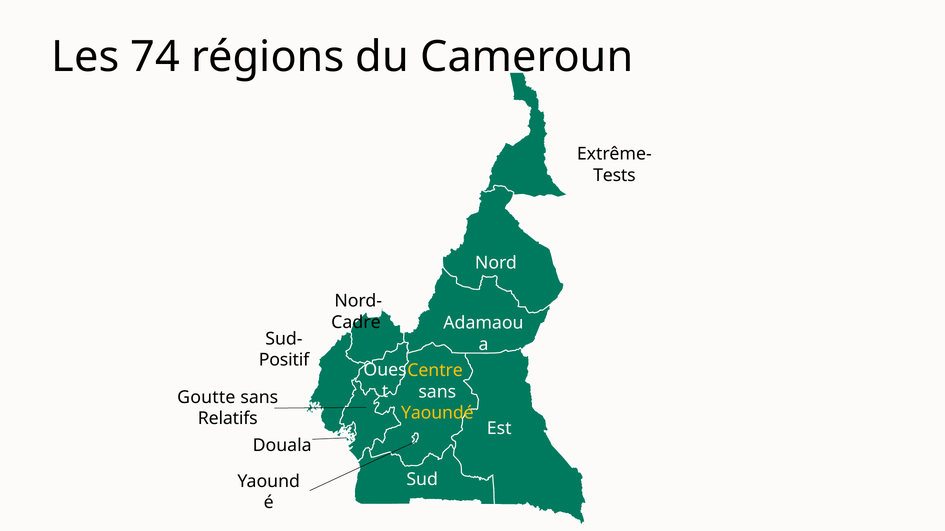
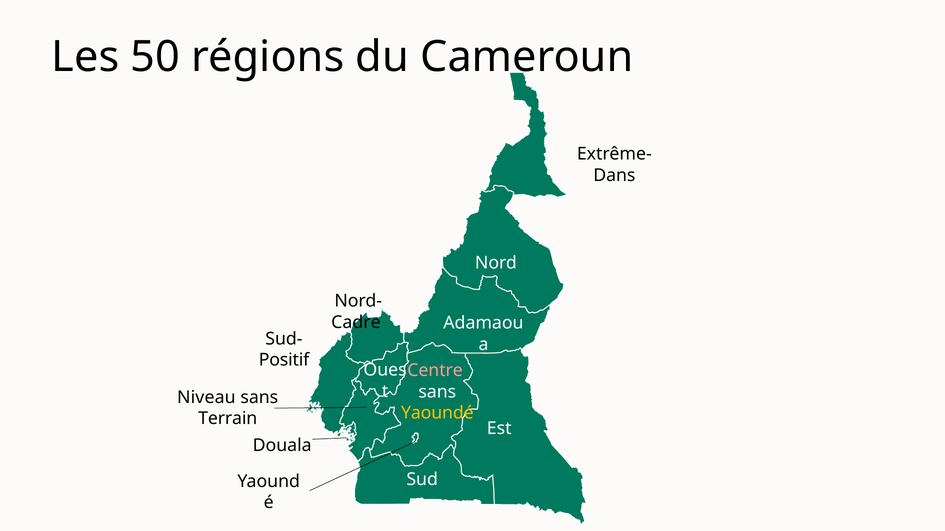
74: 74 -> 50 (155, 57)
Tests: Tests -> Dans (614, 175)
Centre colour: yellow -> pink (435, 371)
Goutte: Goutte -> Niveau (206, 398)
Relatifs: Relatifs -> Terrain (228, 419)
